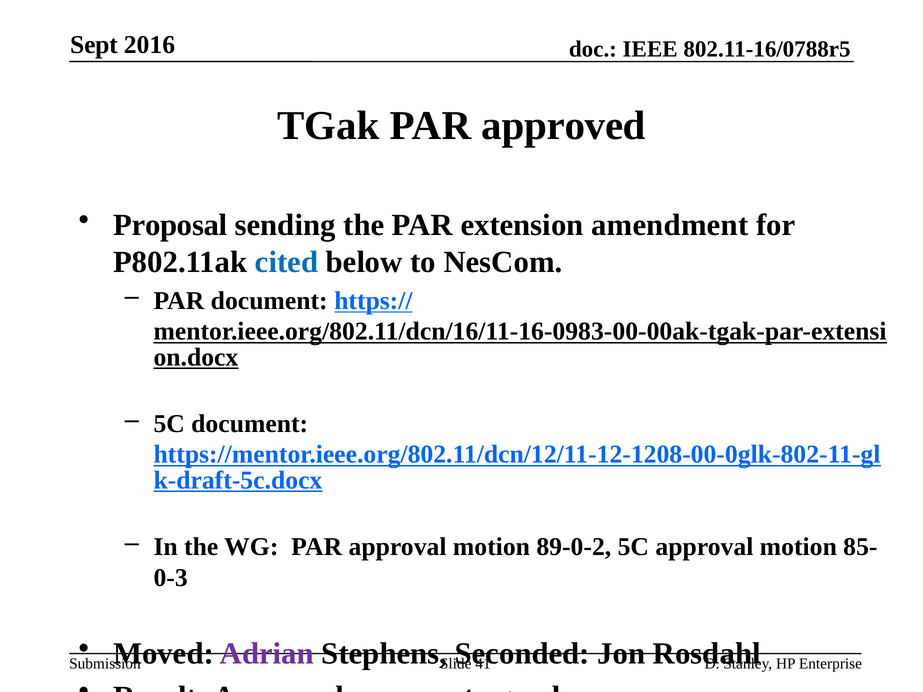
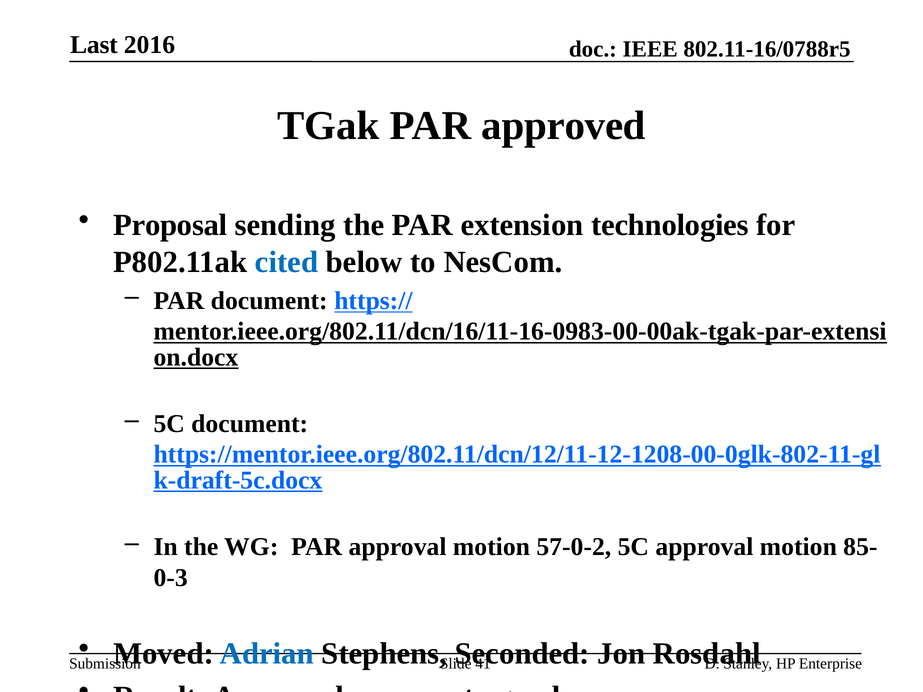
Sept: Sept -> Last (94, 45)
amendment: amendment -> technologies (670, 225)
89-0-2: 89-0-2 -> 57-0-2 (574, 547)
Adrian colour: purple -> blue (267, 654)
